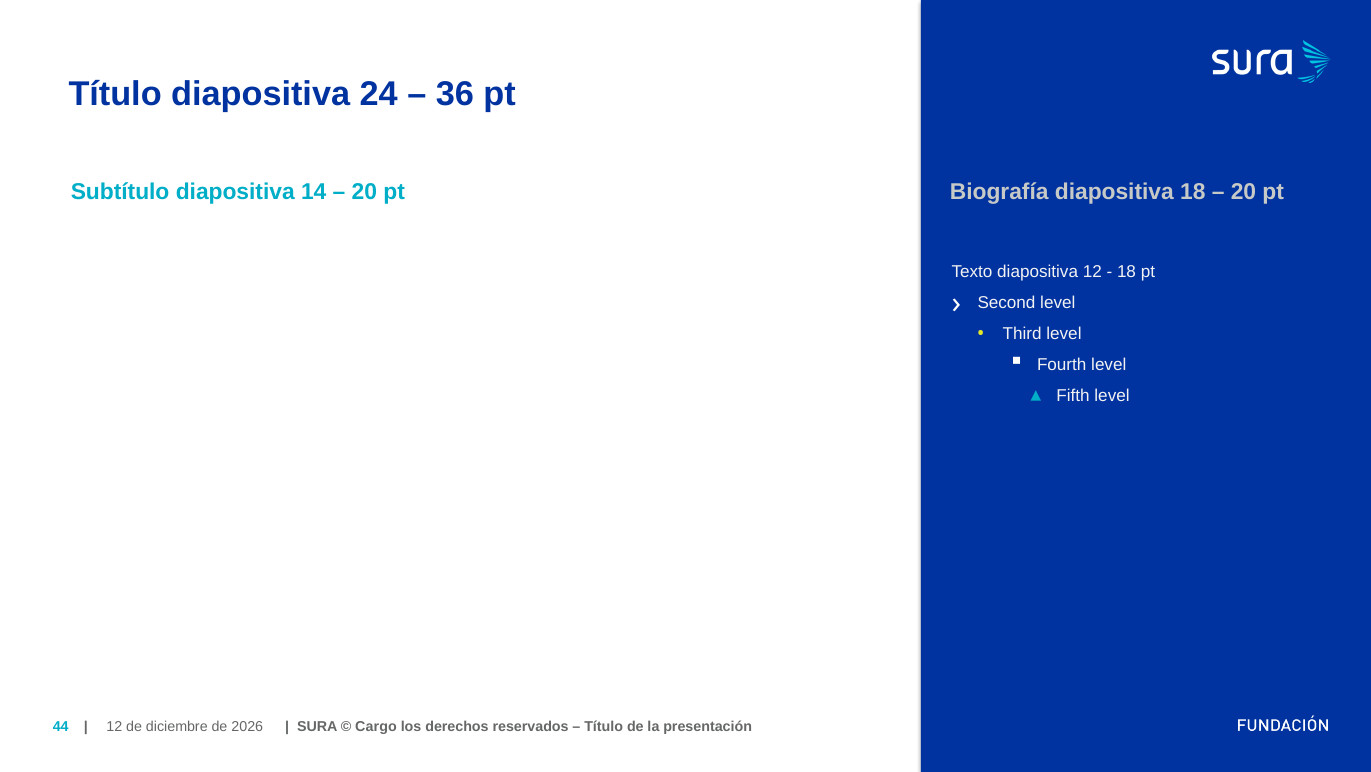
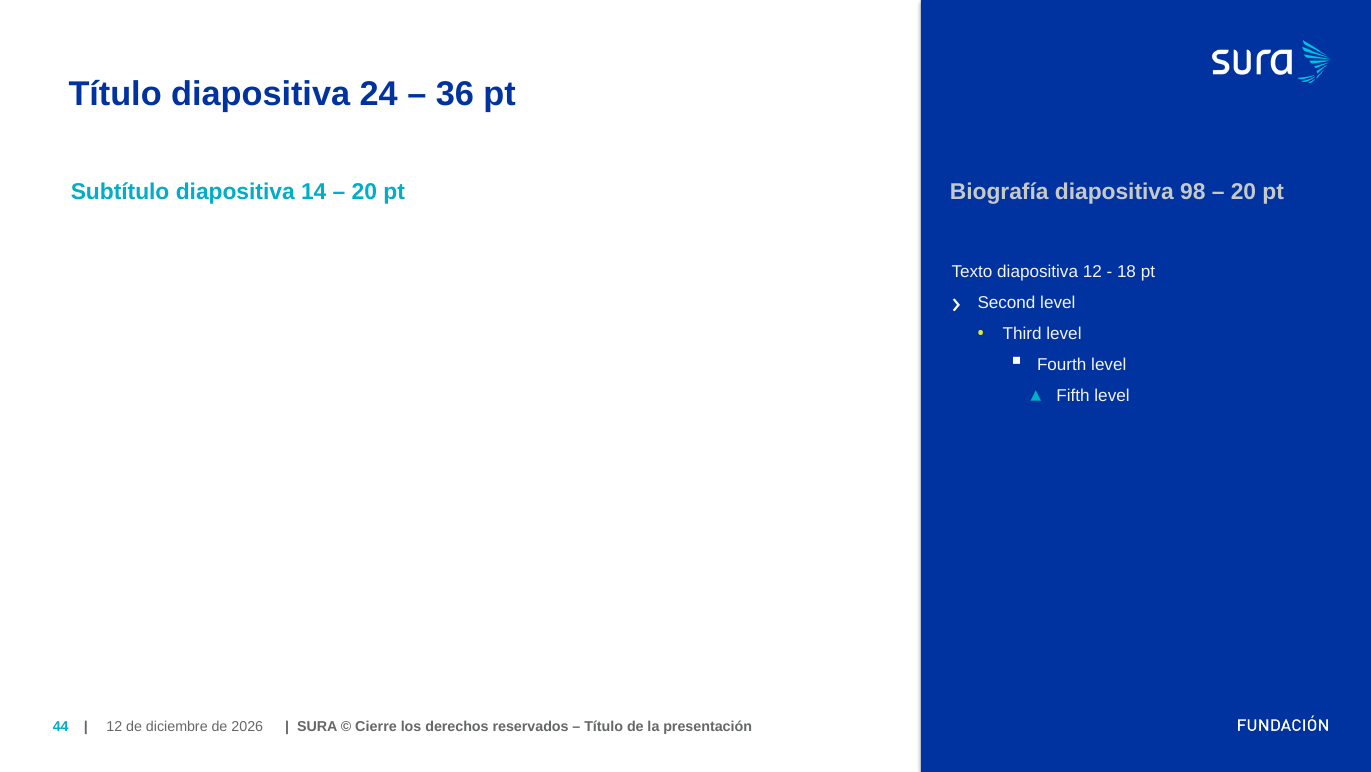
diapositiva 18: 18 -> 98 (1193, 191)
Cargo: Cargo -> Cierre (376, 726)
